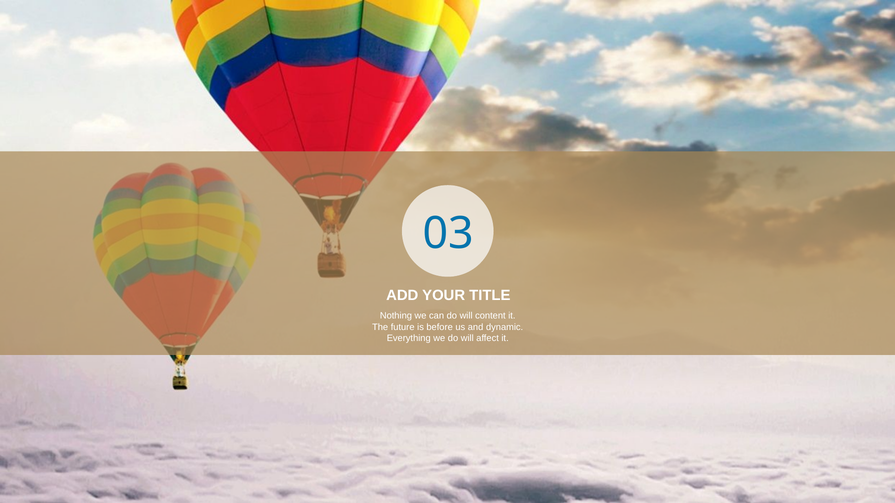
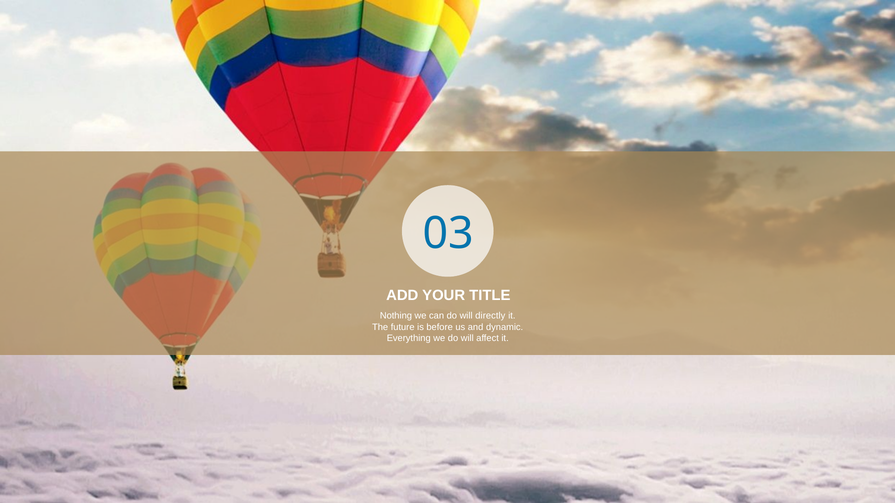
content: content -> directly (490, 316)
